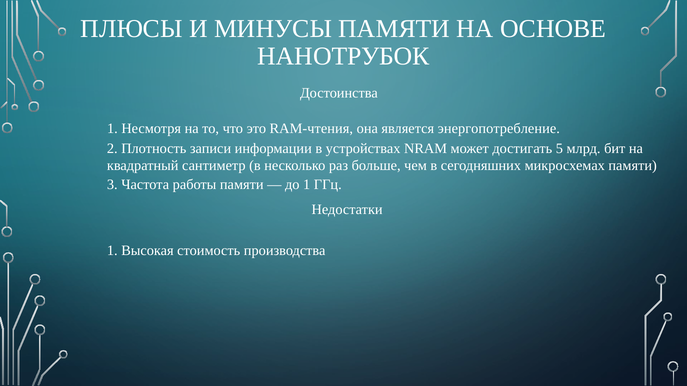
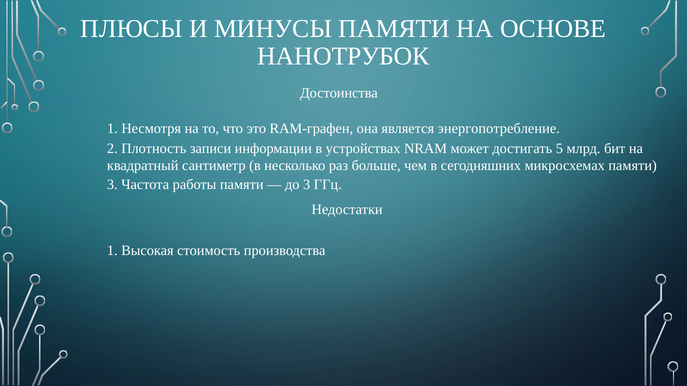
RAM-чтения: RAM-чтения -> RAM-графен (311, 129)
до 1: 1 -> 3 (307, 185)
